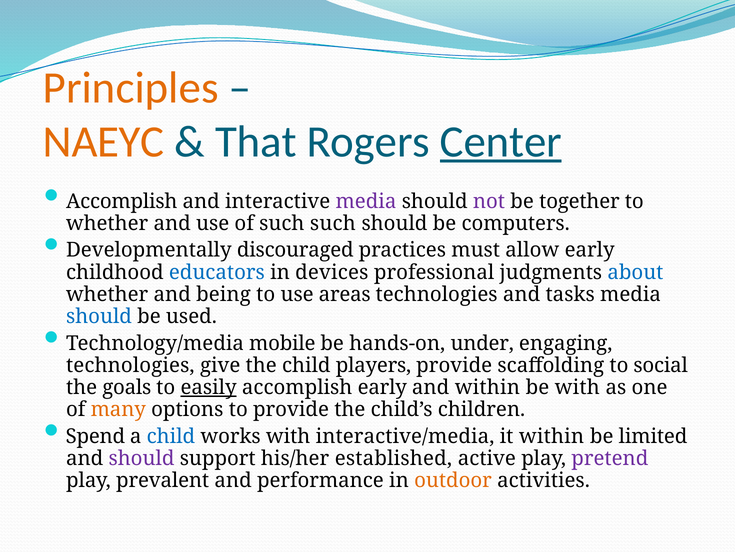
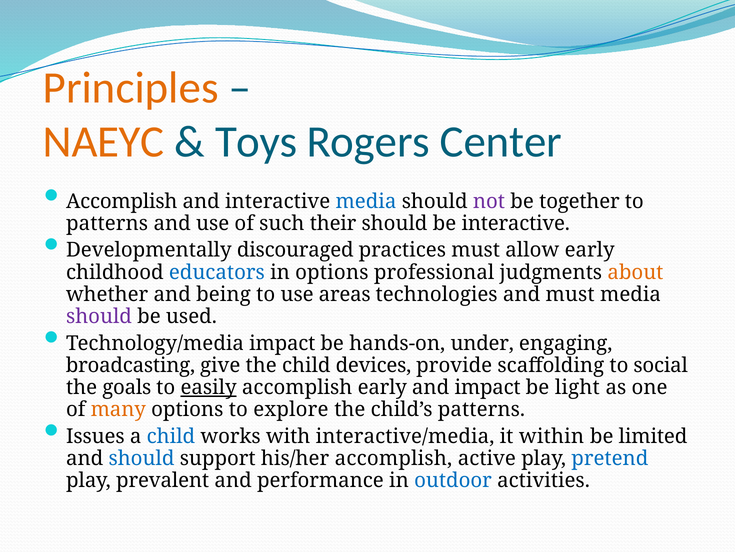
That: That -> Toys (256, 142)
Center underline: present -> none (501, 142)
media colour: purple -> blue (366, 201)
whether: whether -> patterns (107, 223)
such such: such -> their (333, 223)
be computers: computers -> interactive (516, 223)
in devices: devices -> options (332, 272)
about colour: blue -> orange (635, 272)
and tasks: tasks -> must (570, 294)
should colour: blue -> purple (99, 316)
Technology/media mobile: mobile -> impact (282, 343)
technologies: technologies -> broadcasting (130, 365)
players: players -> devices (373, 365)
and within: within -> impact (488, 387)
be with: with -> light (577, 387)
to provide: provide -> explore (291, 409)
child’s children: children -> patterns (481, 409)
Spend: Spend -> Issues (95, 436)
should colour: purple -> blue (141, 458)
his/her established: established -> accomplish (393, 458)
pretend colour: purple -> blue (610, 458)
outdoor colour: orange -> blue (453, 480)
